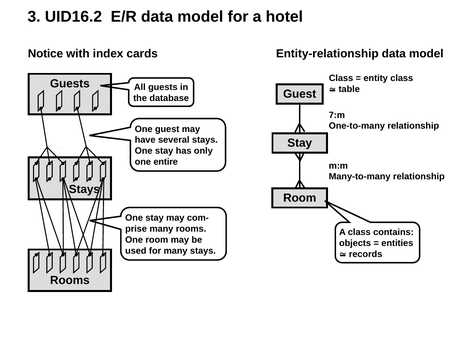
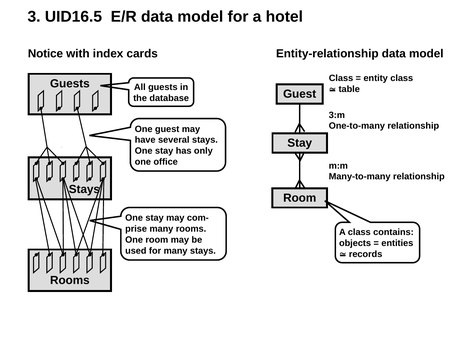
UID16.2: UID16.2 -> UID16.5 (73, 17)
7:m: 7:m -> 3:m (337, 115)
entire: entire -> office (166, 162)
